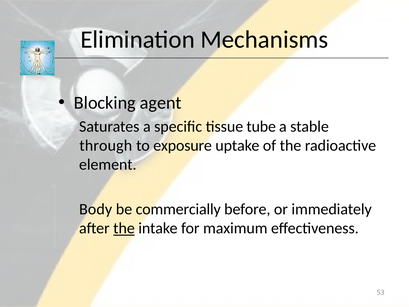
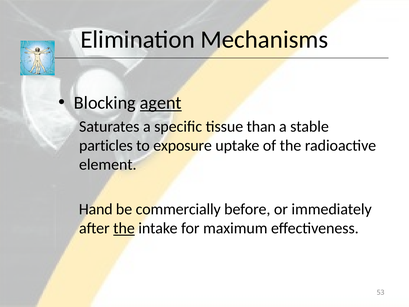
agent underline: none -> present (161, 103)
tube: tube -> than (261, 126)
through: through -> particles (106, 145)
Body: Body -> Hand (96, 209)
